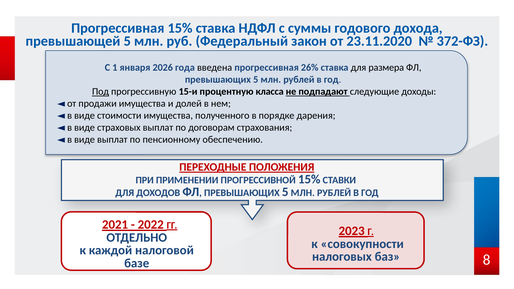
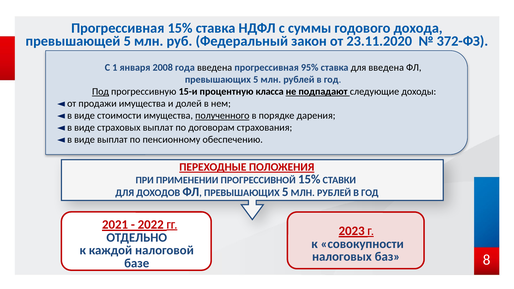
2026: 2026 -> 2008 (163, 68)
26%: 26% -> 95% (310, 68)
для размера: размера -> введена (386, 68)
полученного underline: none -> present (222, 116)
